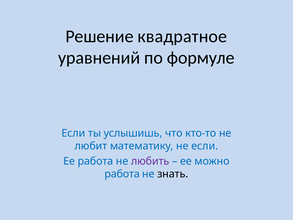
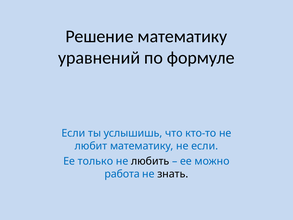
Решение квадратное: квадратное -> математику (182, 36)
Ее работа: работа -> только (95, 161)
любить colour: purple -> black (150, 161)
